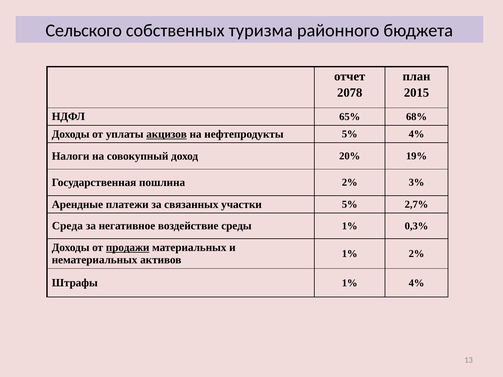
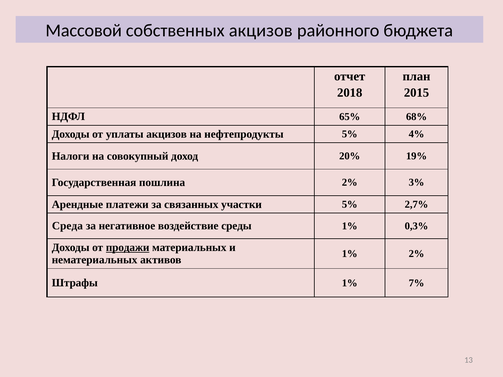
Сельского: Сельского -> Массовой (84, 31)
собственных туризма: туризма -> акцизов (261, 31)
2078: 2078 -> 2018 (350, 93)
акцизов underline: present -> none (167, 134)
1% 4%: 4% -> 7% (417, 283)
